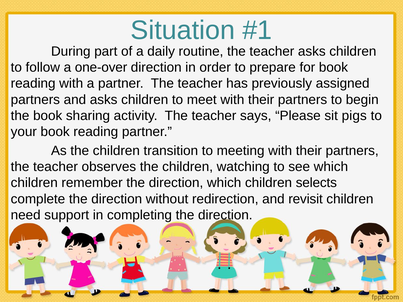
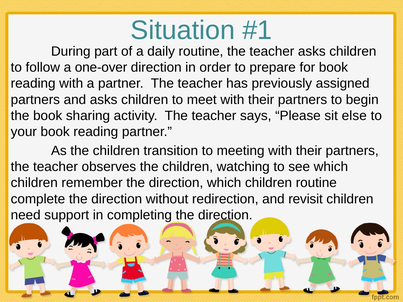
pigs: pigs -> else (354, 116)
children selects: selects -> routine (316, 183)
